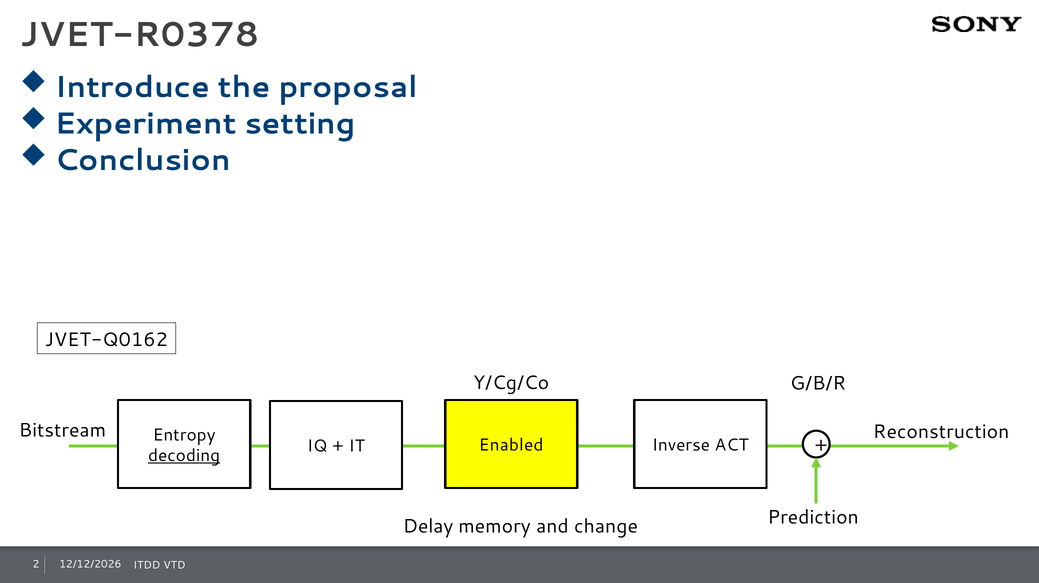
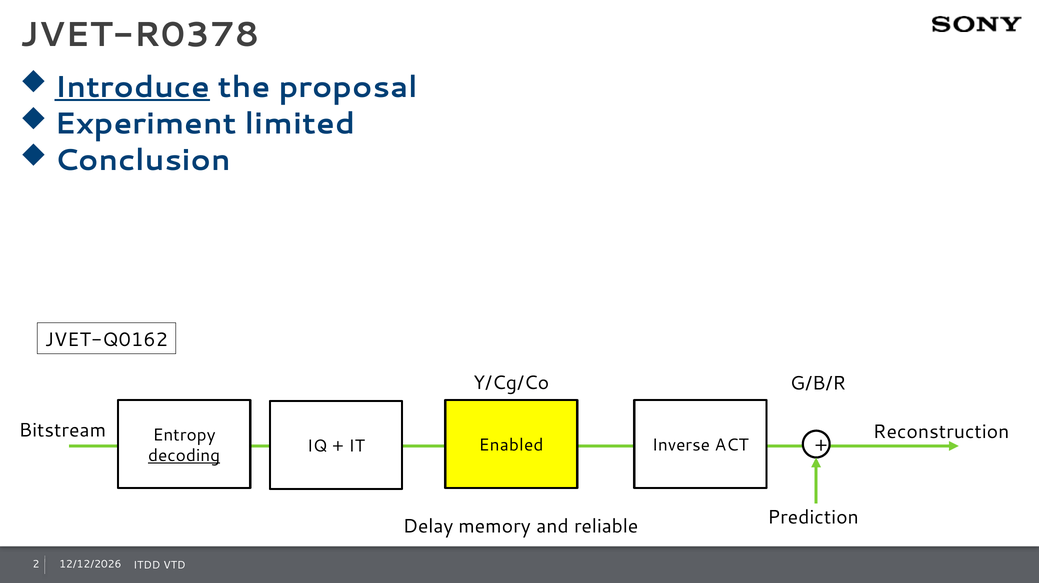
Introduce underline: none -> present (132, 87)
setting: setting -> limited (300, 124)
change: change -> reliable (606, 527)
